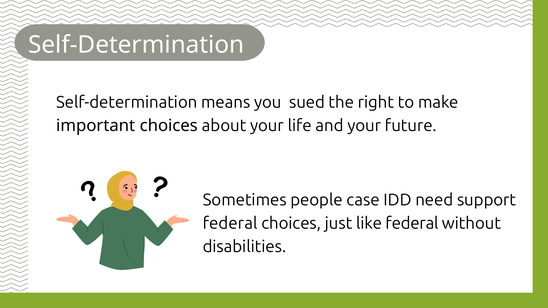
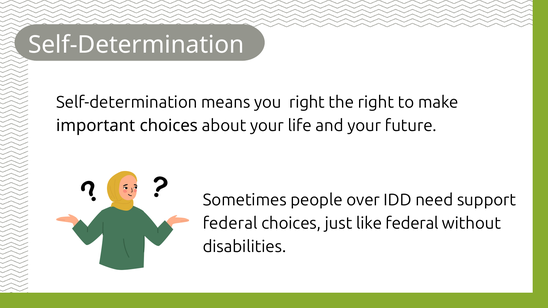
you sued: sued -> right (307, 102)
case: case -> over (363, 200)
